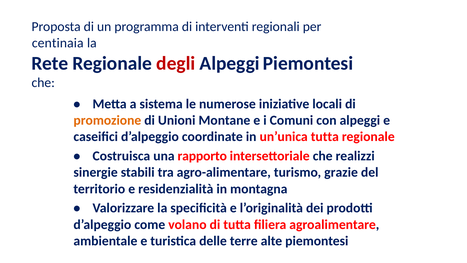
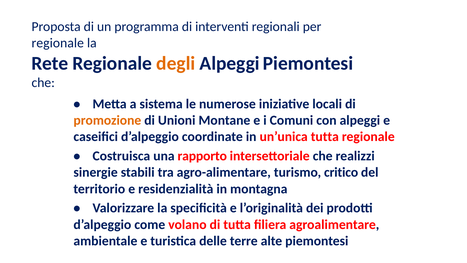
centinaia: centinaia -> regionale (58, 43)
degli colour: red -> orange (176, 63)
grazie: grazie -> critico (341, 172)
